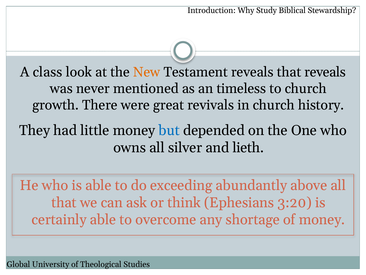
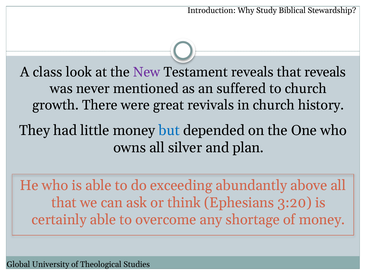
New colour: orange -> purple (147, 72)
timeless: timeless -> suffered (241, 88)
lieth: lieth -> plan (248, 147)
